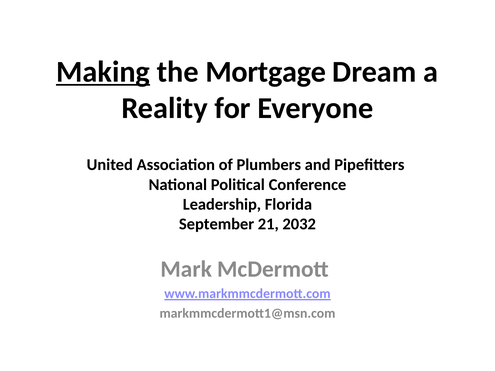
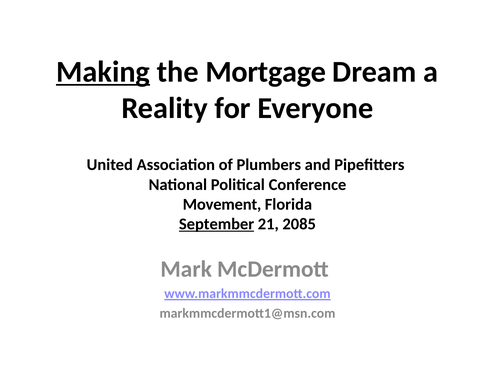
Leadership: Leadership -> Movement (222, 204)
September underline: none -> present (217, 224)
2032: 2032 -> 2085 (299, 224)
